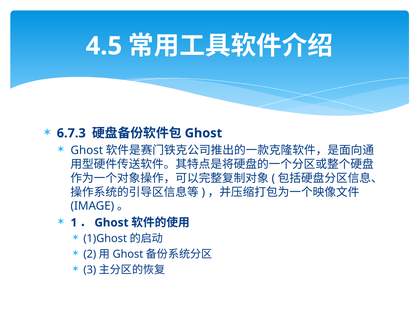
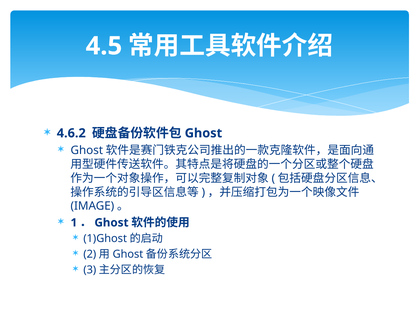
6.7.3: 6.7.3 -> 4.6.2 (71, 133)
